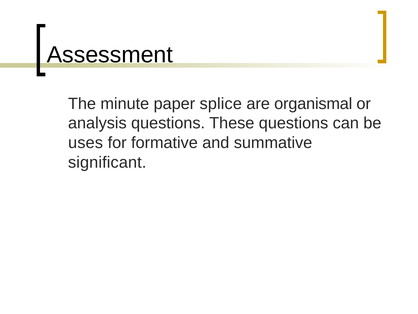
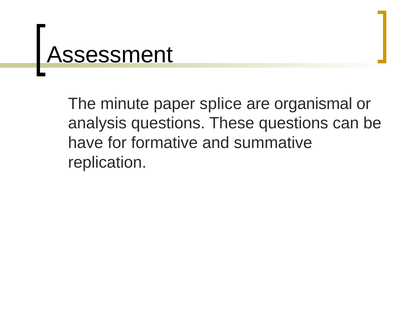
uses: uses -> have (86, 143)
significant: significant -> replication (107, 162)
